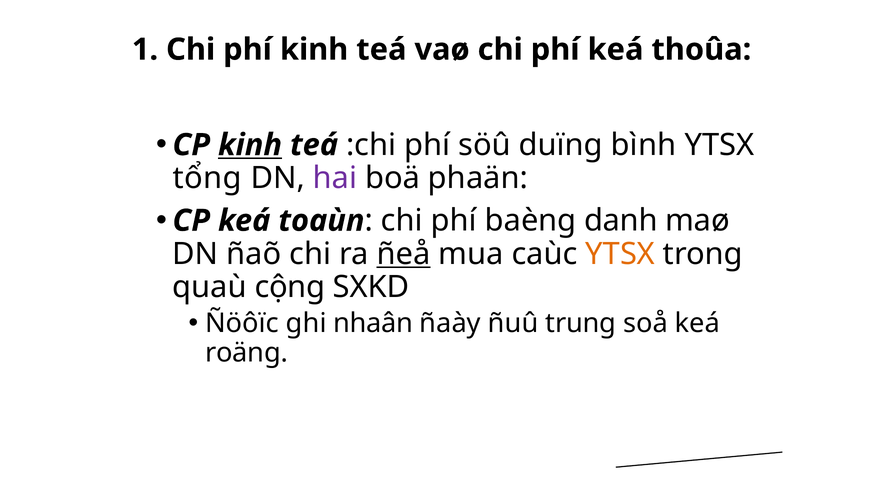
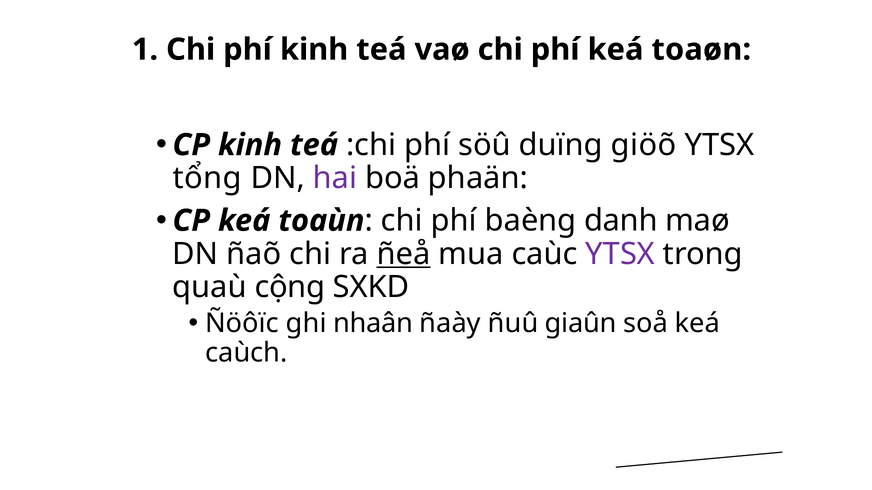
thoûa: thoûa -> toaøn (701, 50)
kinh underline: present -> none (250, 145)
bình: bình -> giöõ (644, 145)
YTSX colour: orange -> purple (620, 254)
trung: trung -> giaûn (581, 323)
roäng: roäng -> caùch (246, 353)
